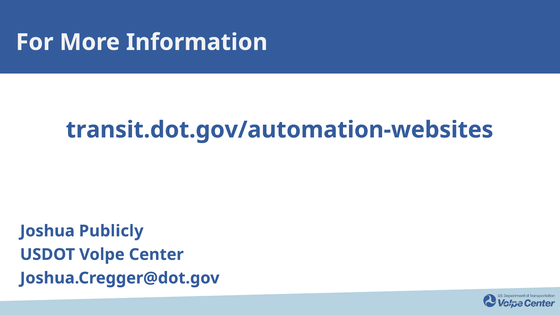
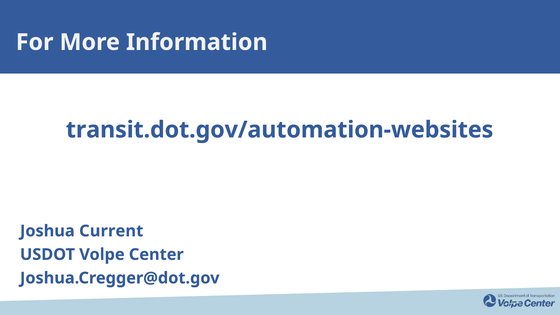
Publicly: Publicly -> Current (111, 231)
